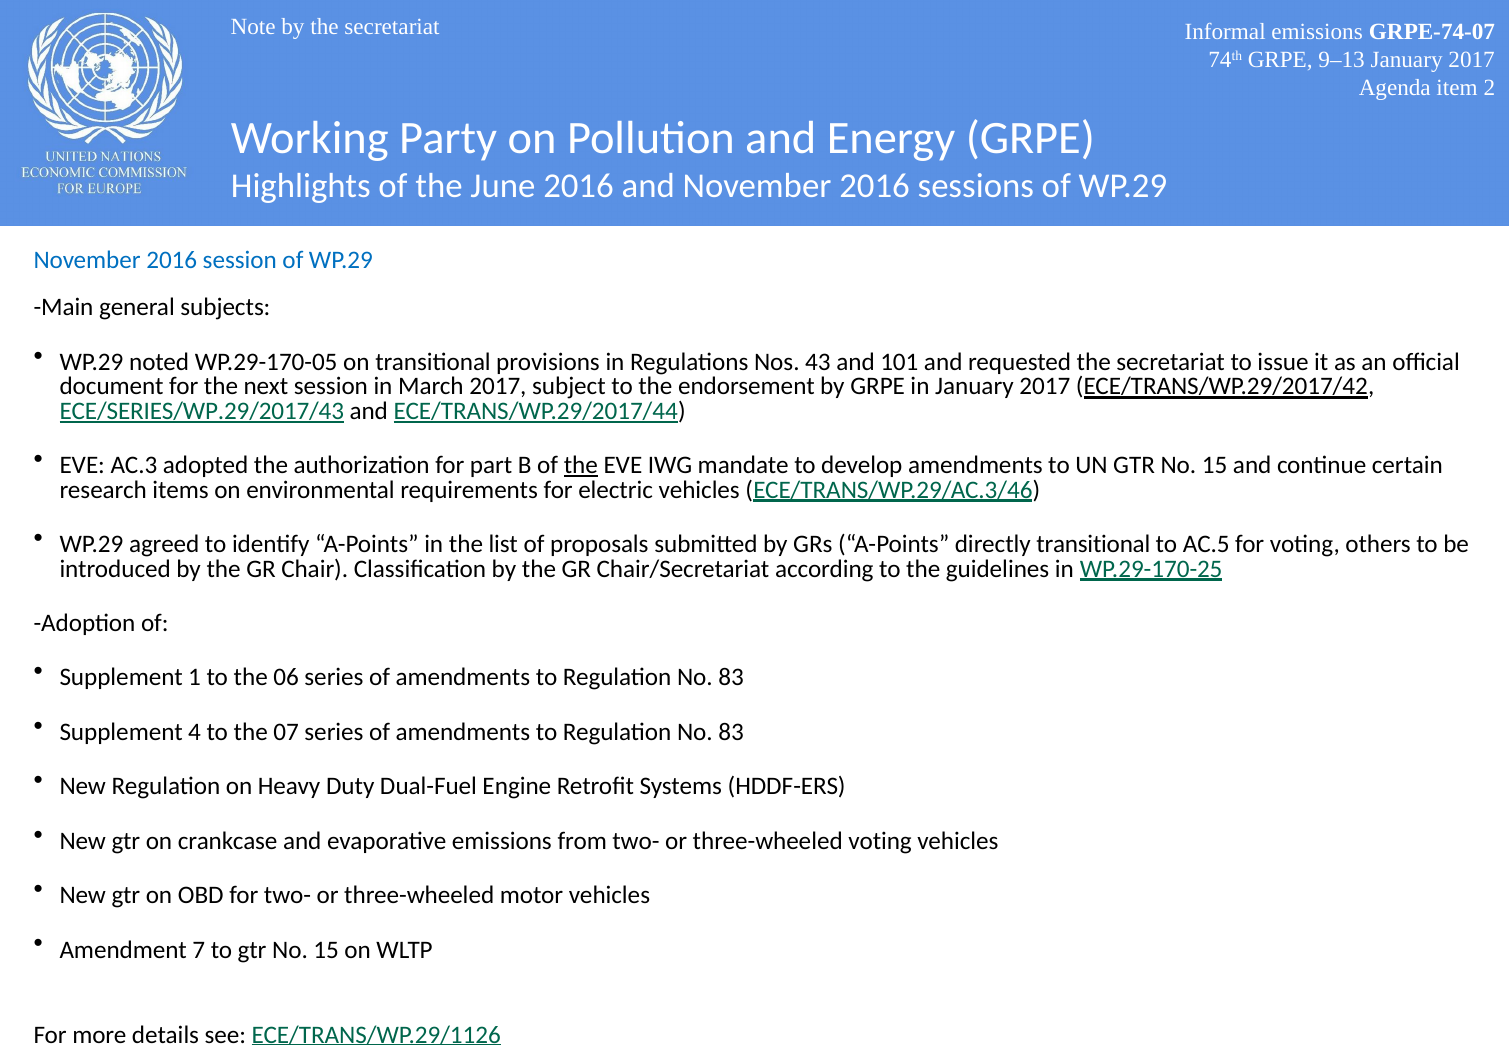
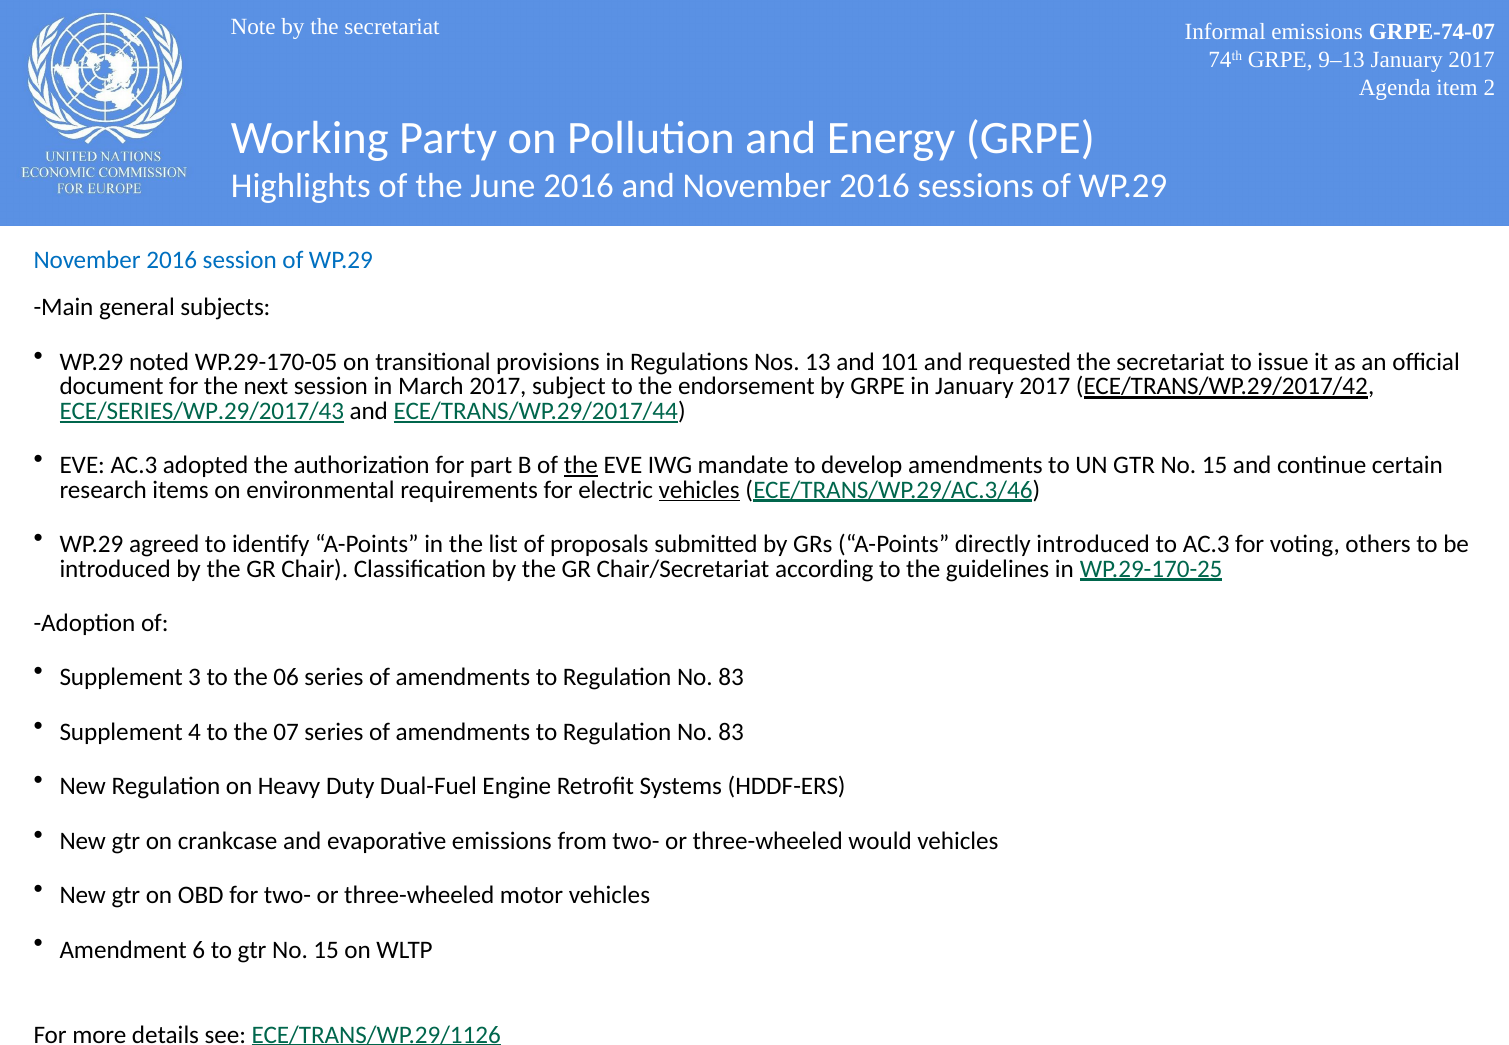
43: 43 -> 13 (818, 362)
vehicles underline: none -> present (699, 490)
directly transitional: transitional -> introduced (1093, 544)
to AC.5: AC.5 -> AC.3 (1206, 544)
1: 1 -> 3 (195, 677)
three-wheeled voting: voting -> would (880, 841)
7: 7 -> 6 (199, 949)
